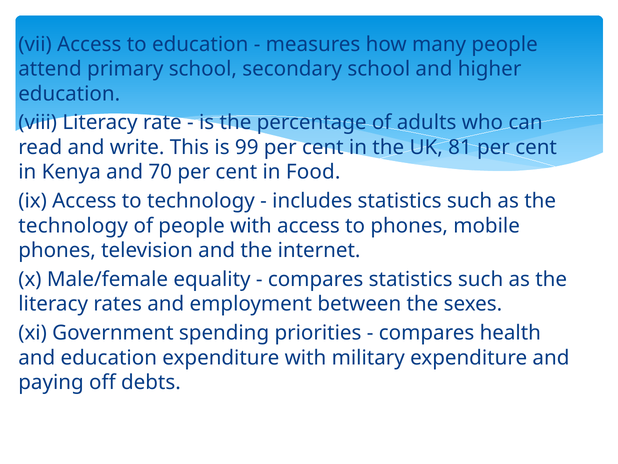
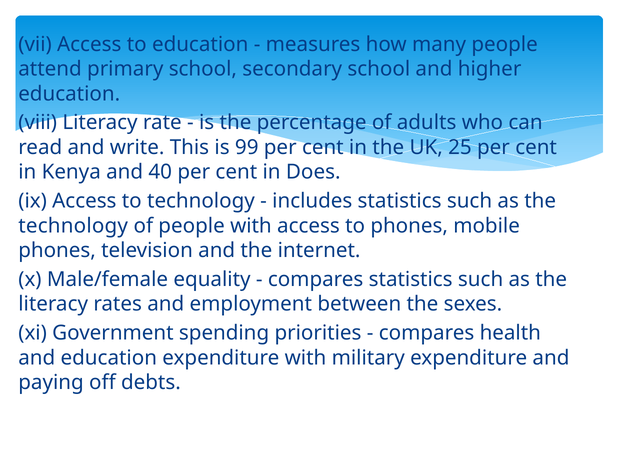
81: 81 -> 25 (460, 147)
70: 70 -> 40 (160, 172)
Food: Food -> Does (313, 172)
